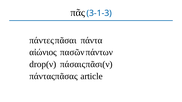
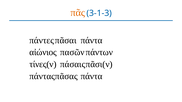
πᾶς colour: black -> orange (78, 13)
drop(ν: drop(ν -> τίνες(ν (43, 64)
article: article -> πάντα (92, 76)
